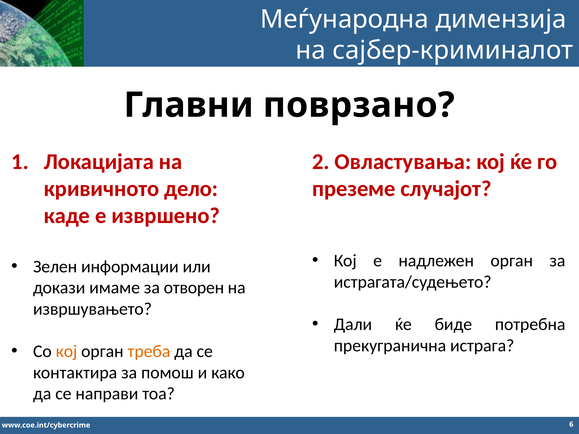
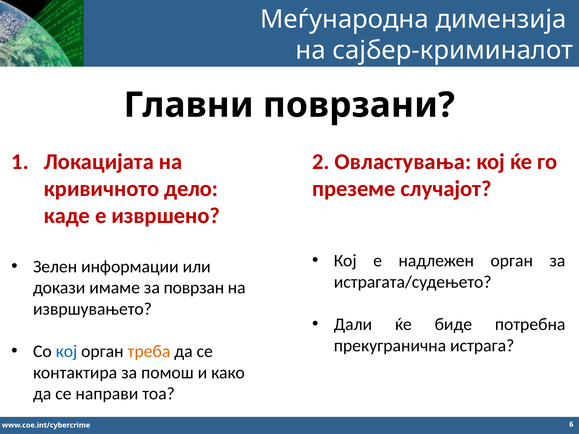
поврзано: поврзано -> поврзани (359, 105)
отворен: отворен -> поврзан (194, 288)
кој colour: orange -> blue (66, 352)
